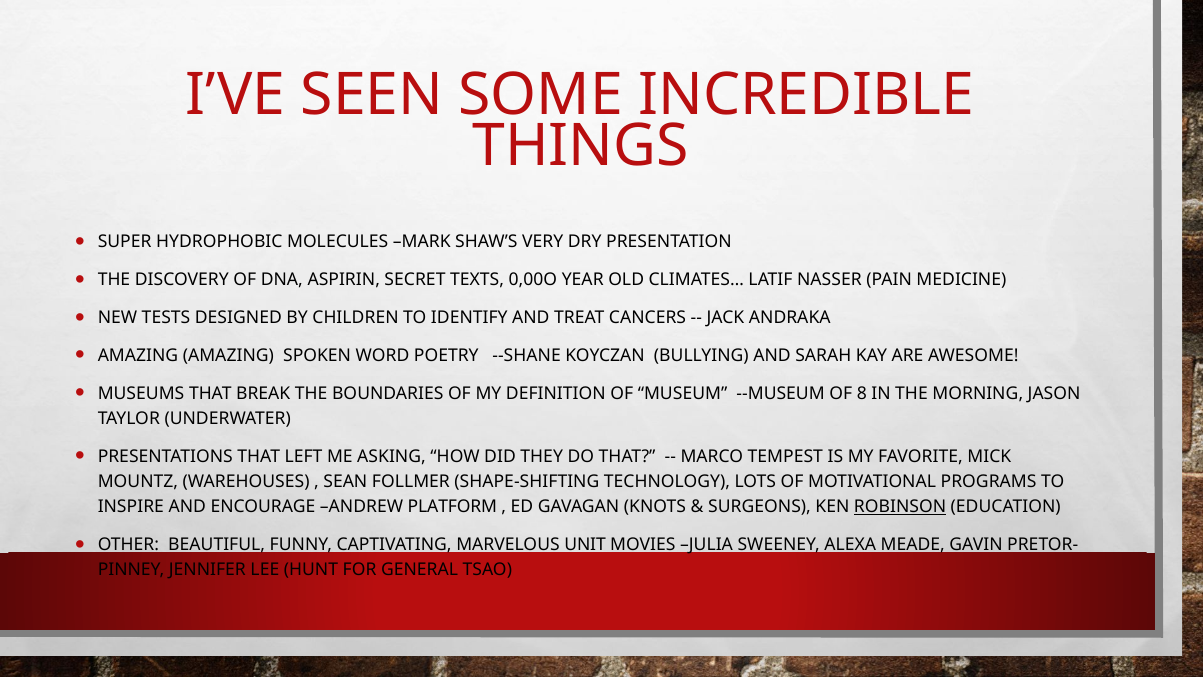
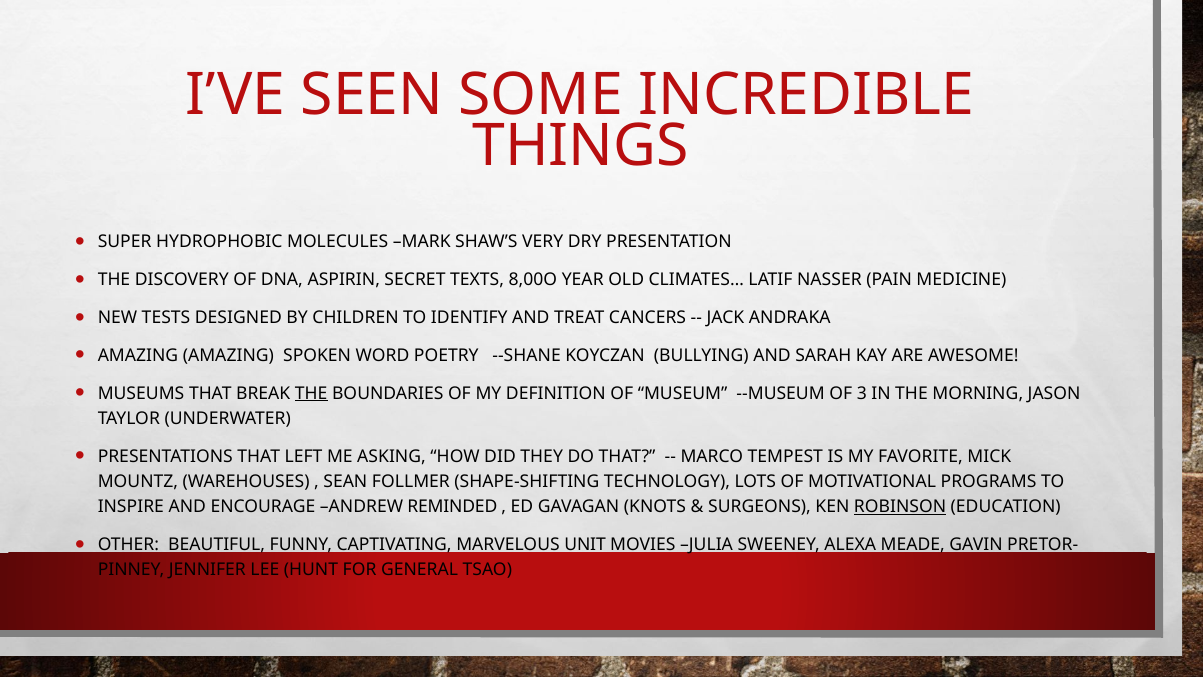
0,00O: 0,00O -> 8,00O (533, 280)
THE underline: none -> present (311, 393)
8: 8 -> 3 (862, 393)
PLATFORM: PLATFORM -> REMINDED (452, 507)
